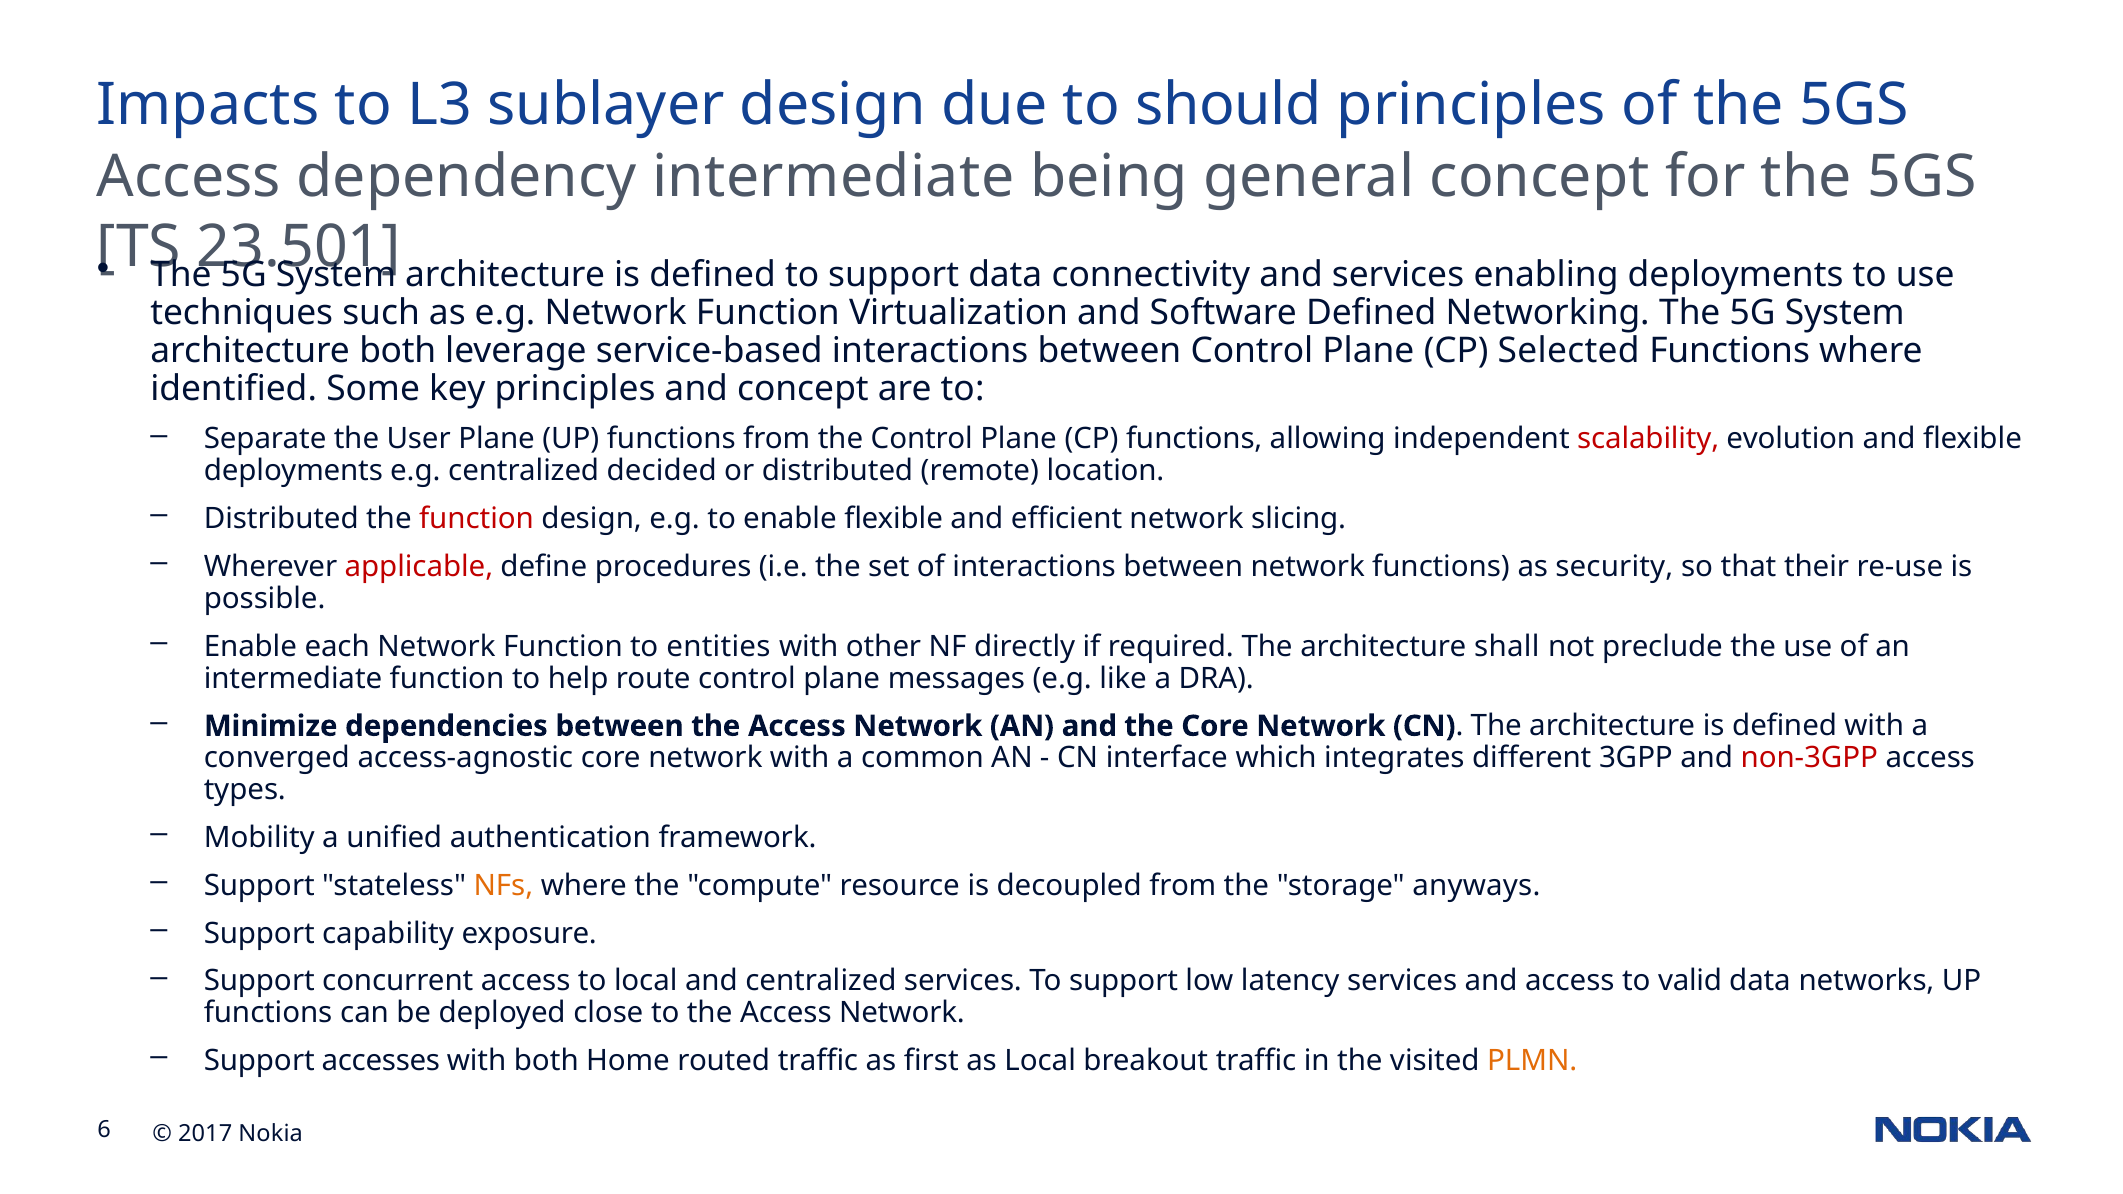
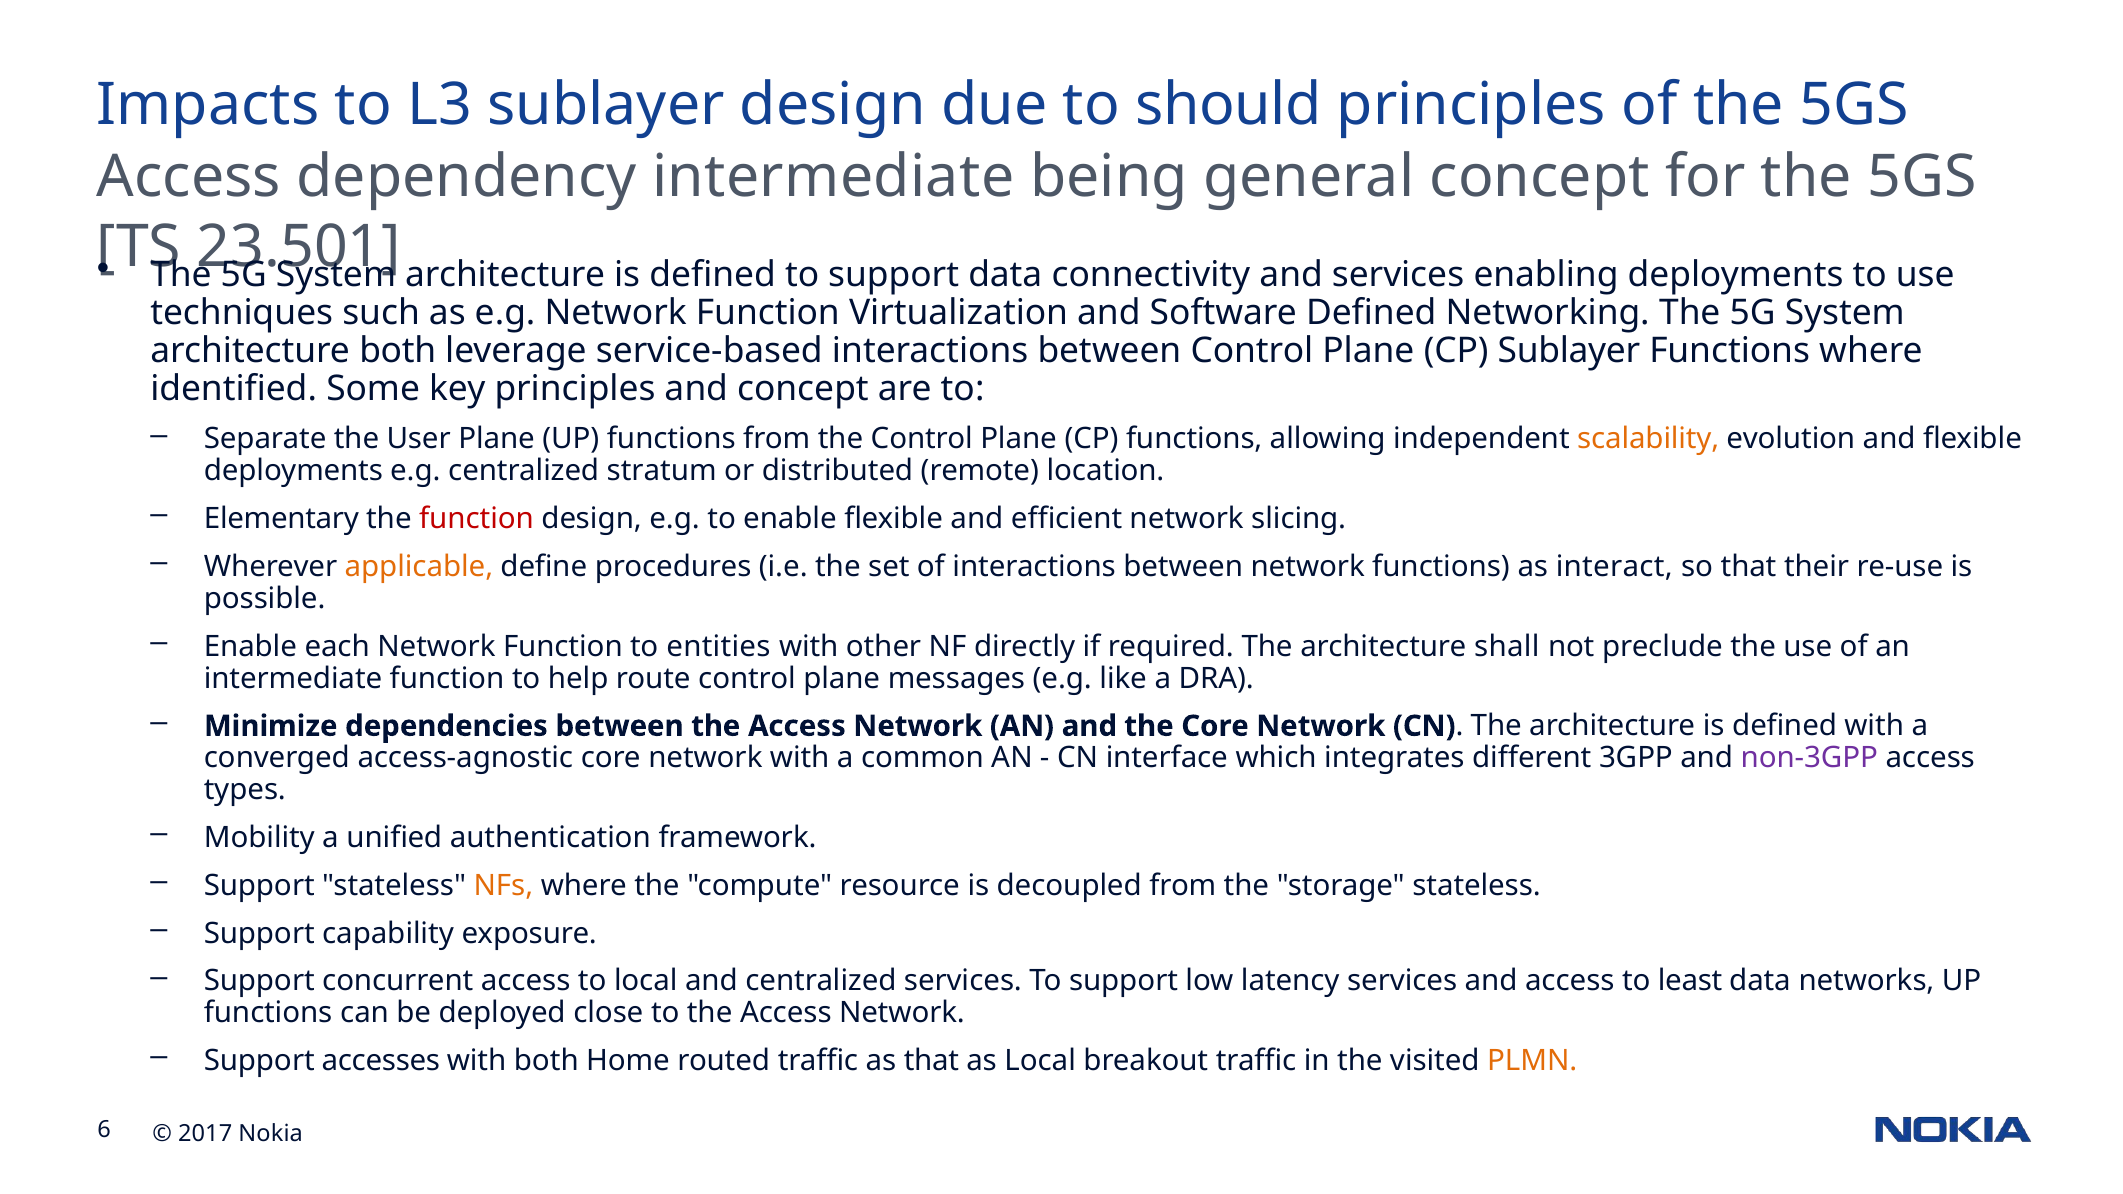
CP Selected: Selected -> Sublayer (1569, 351)
scalability colour: red -> orange (1648, 439)
decided: decided -> stratum (662, 471)
Distributed: Distributed -> Elementary (281, 519)
applicable colour: red -> orange (419, 567)
security: security -> interact (1614, 567)
non-3GPP colour: red -> purple (1809, 758)
storage anyways: anyways -> stateless (1477, 886)
valid: valid -> least (1690, 981)
as first: first -> that (931, 1061)
